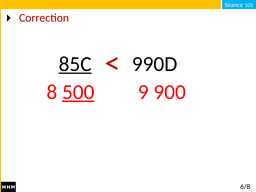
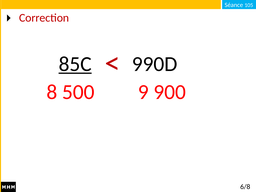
500 underline: present -> none (78, 92)
